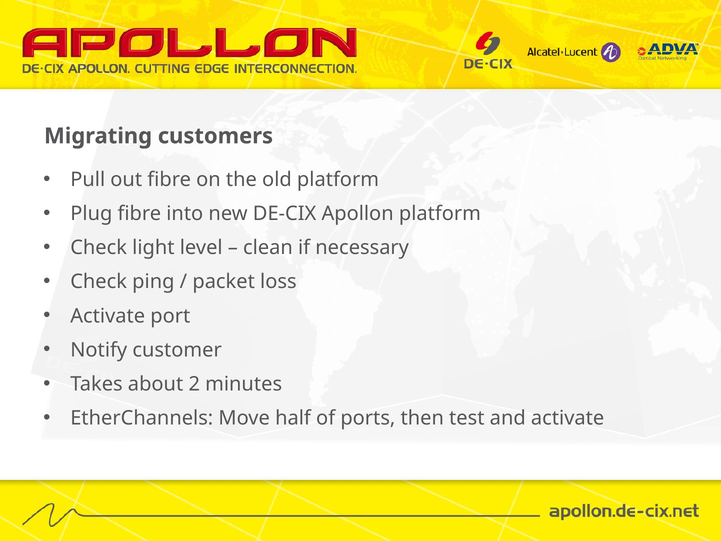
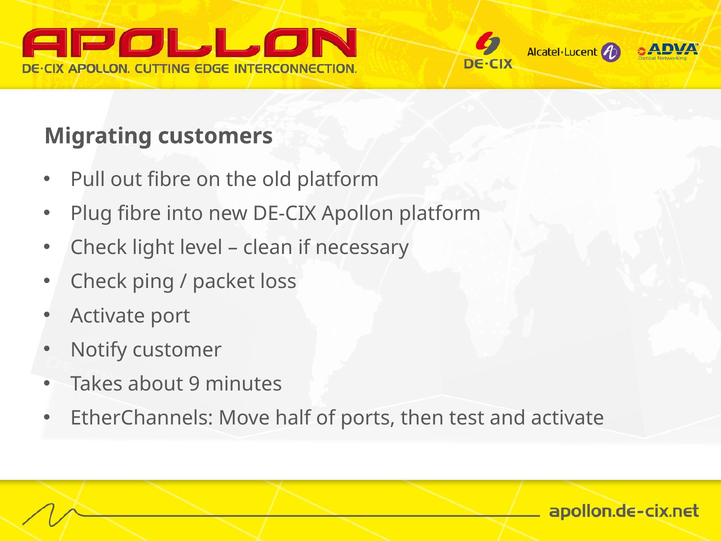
2: 2 -> 9 (194, 384)
